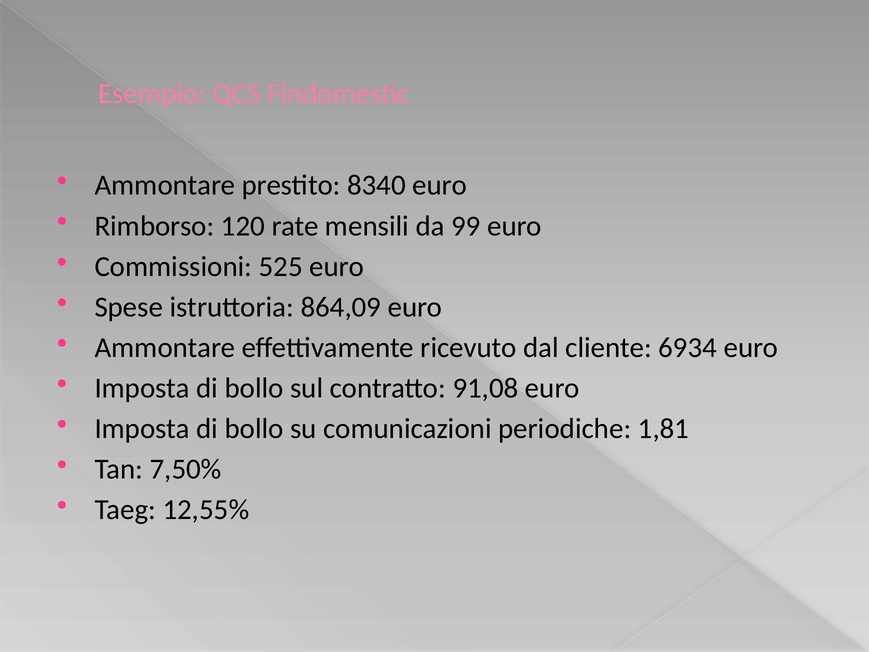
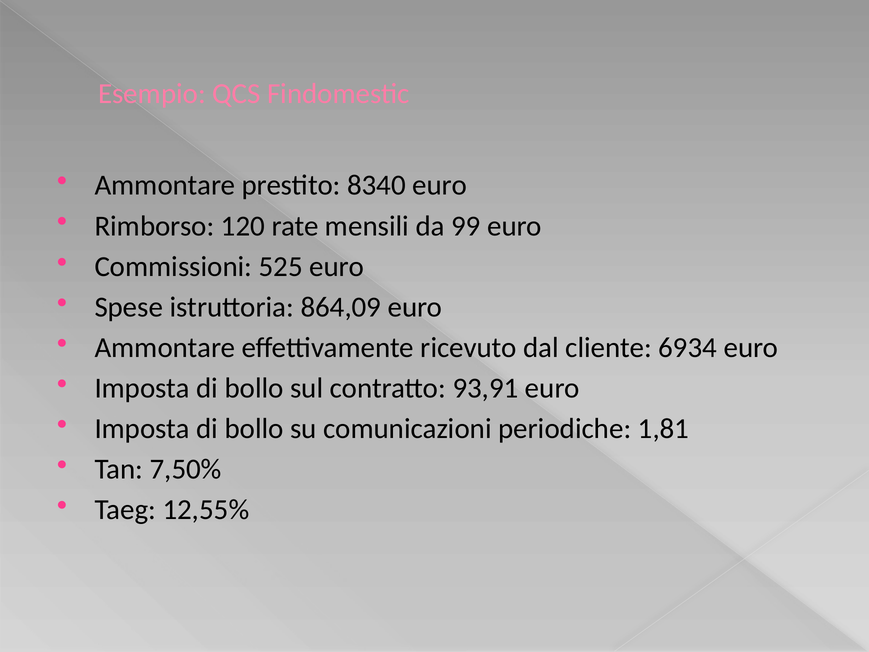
91,08: 91,08 -> 93,91 (485, 388)
